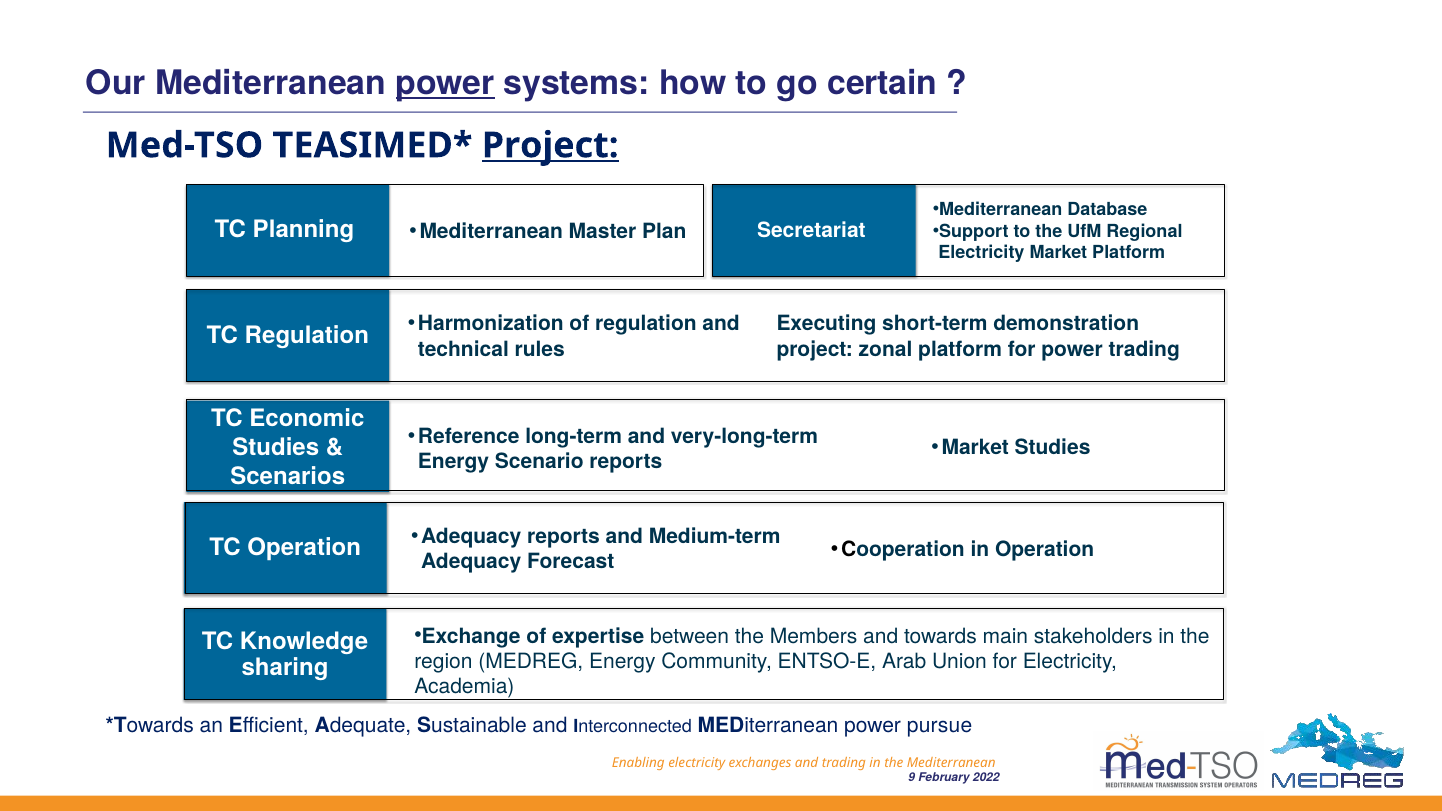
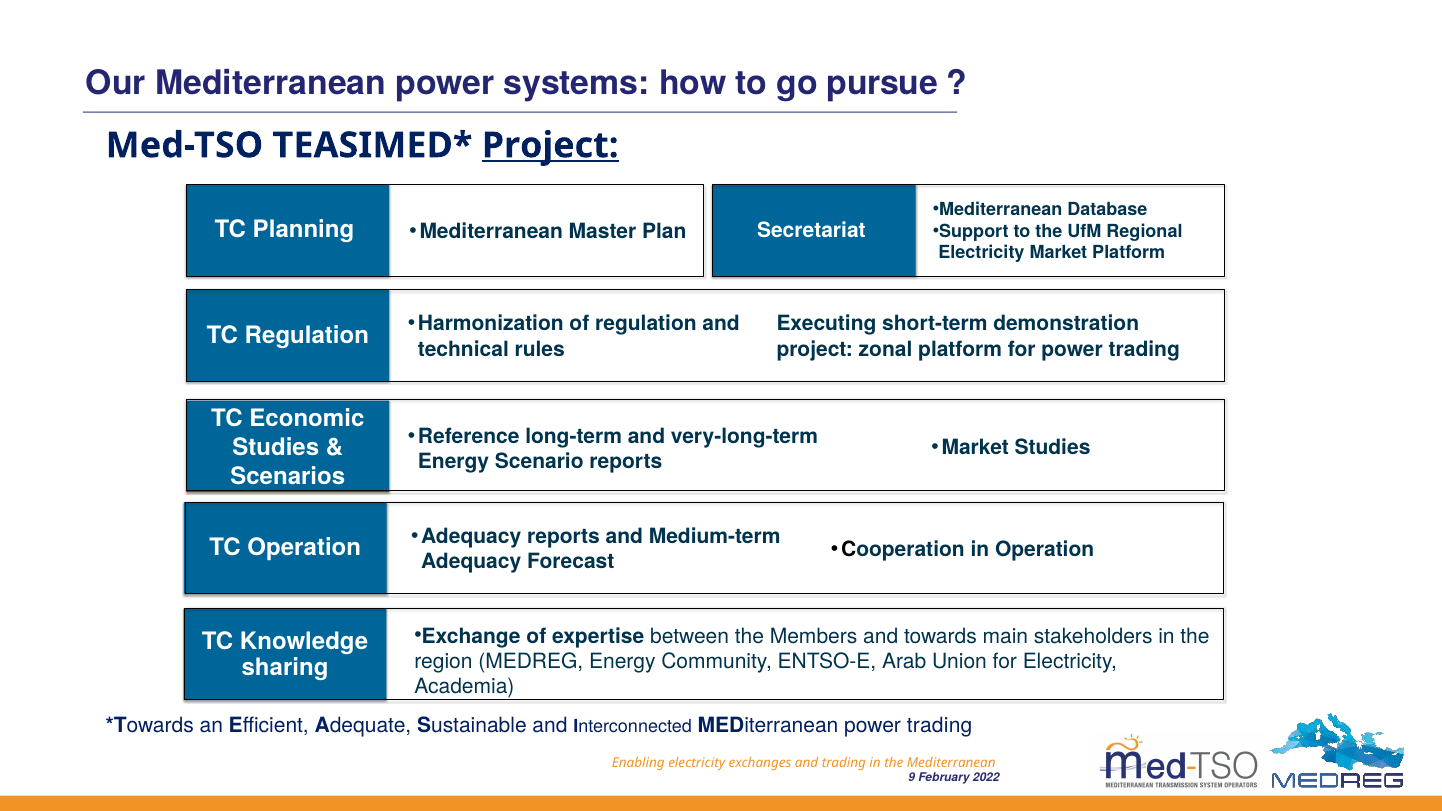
power underline: present -> none (445, 84)
certain: certain -> pursue (882, 84)
MEDiterranean power pursue: pursue -> trading (940, 726)
